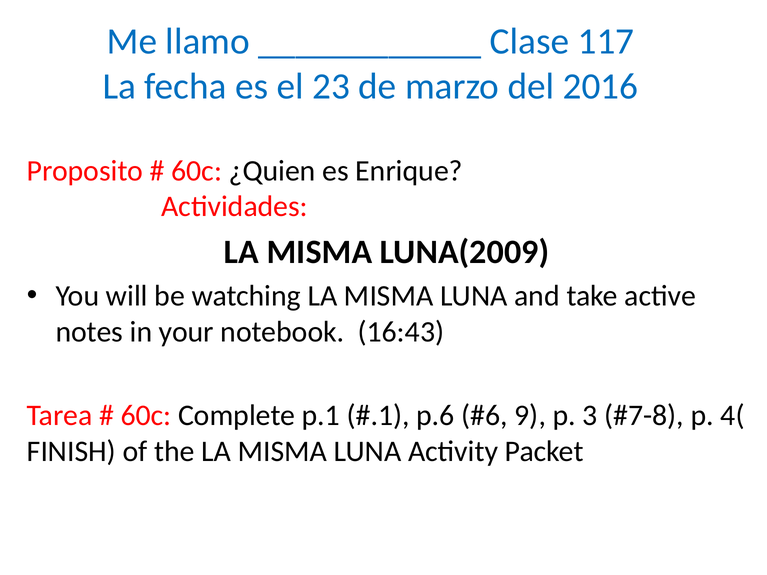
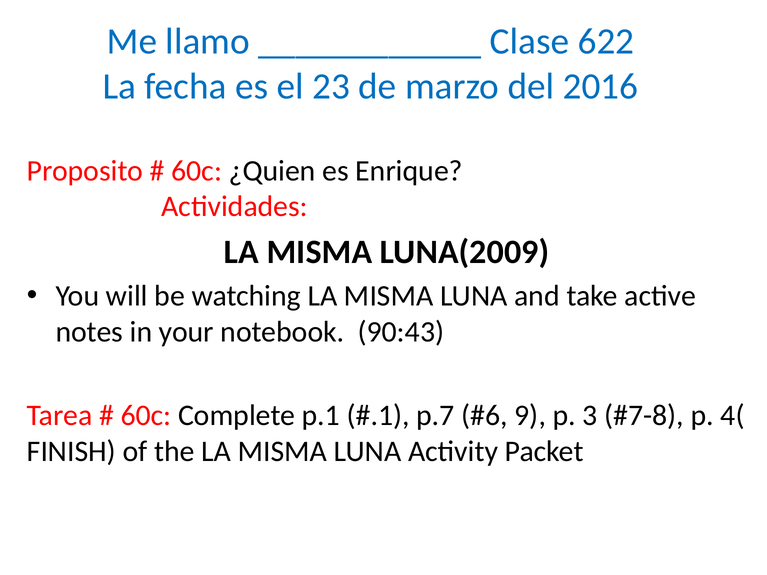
117: 117 -> 622 (606, 42)
16:43: 16:43 -> 90:43 (401, 332)
p.6: p.6 -> p.7 (435, 416)
